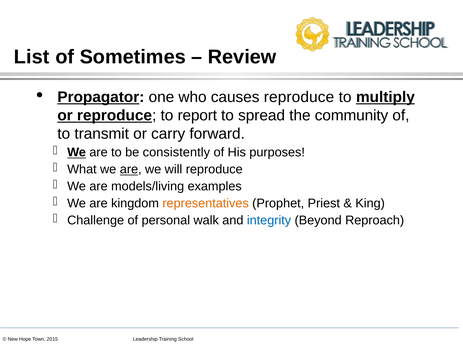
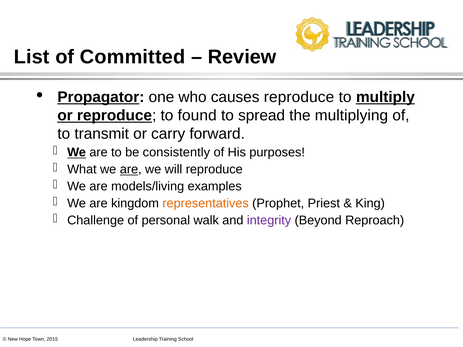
Sometimes: Sometimes -> Committed (133, 57)
report: report -> found (197, 116)
community: community -> multiplying (351, 116)
integrity colour: blue -> purple (269, 220)
